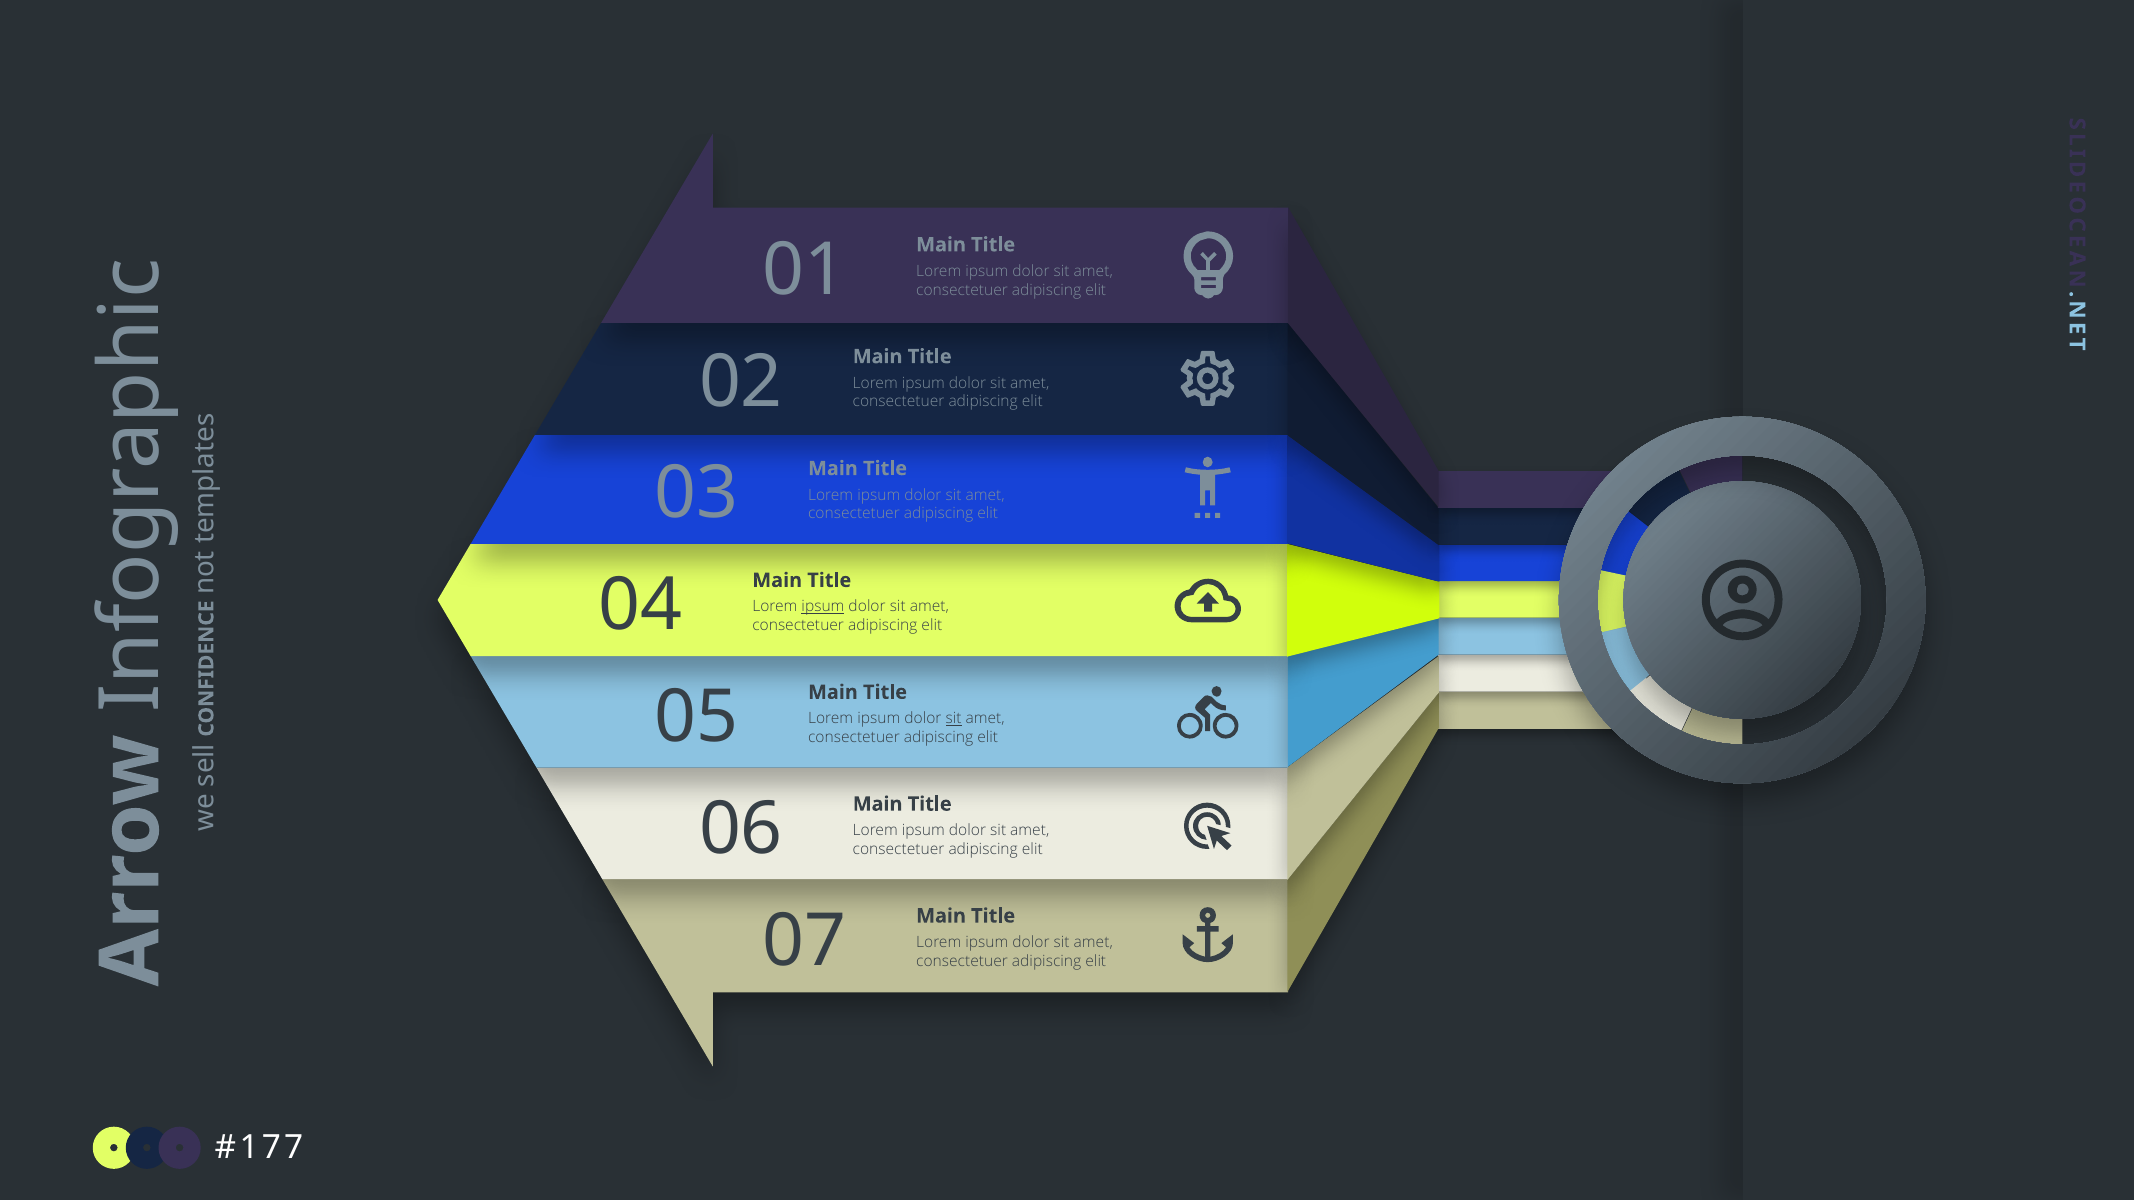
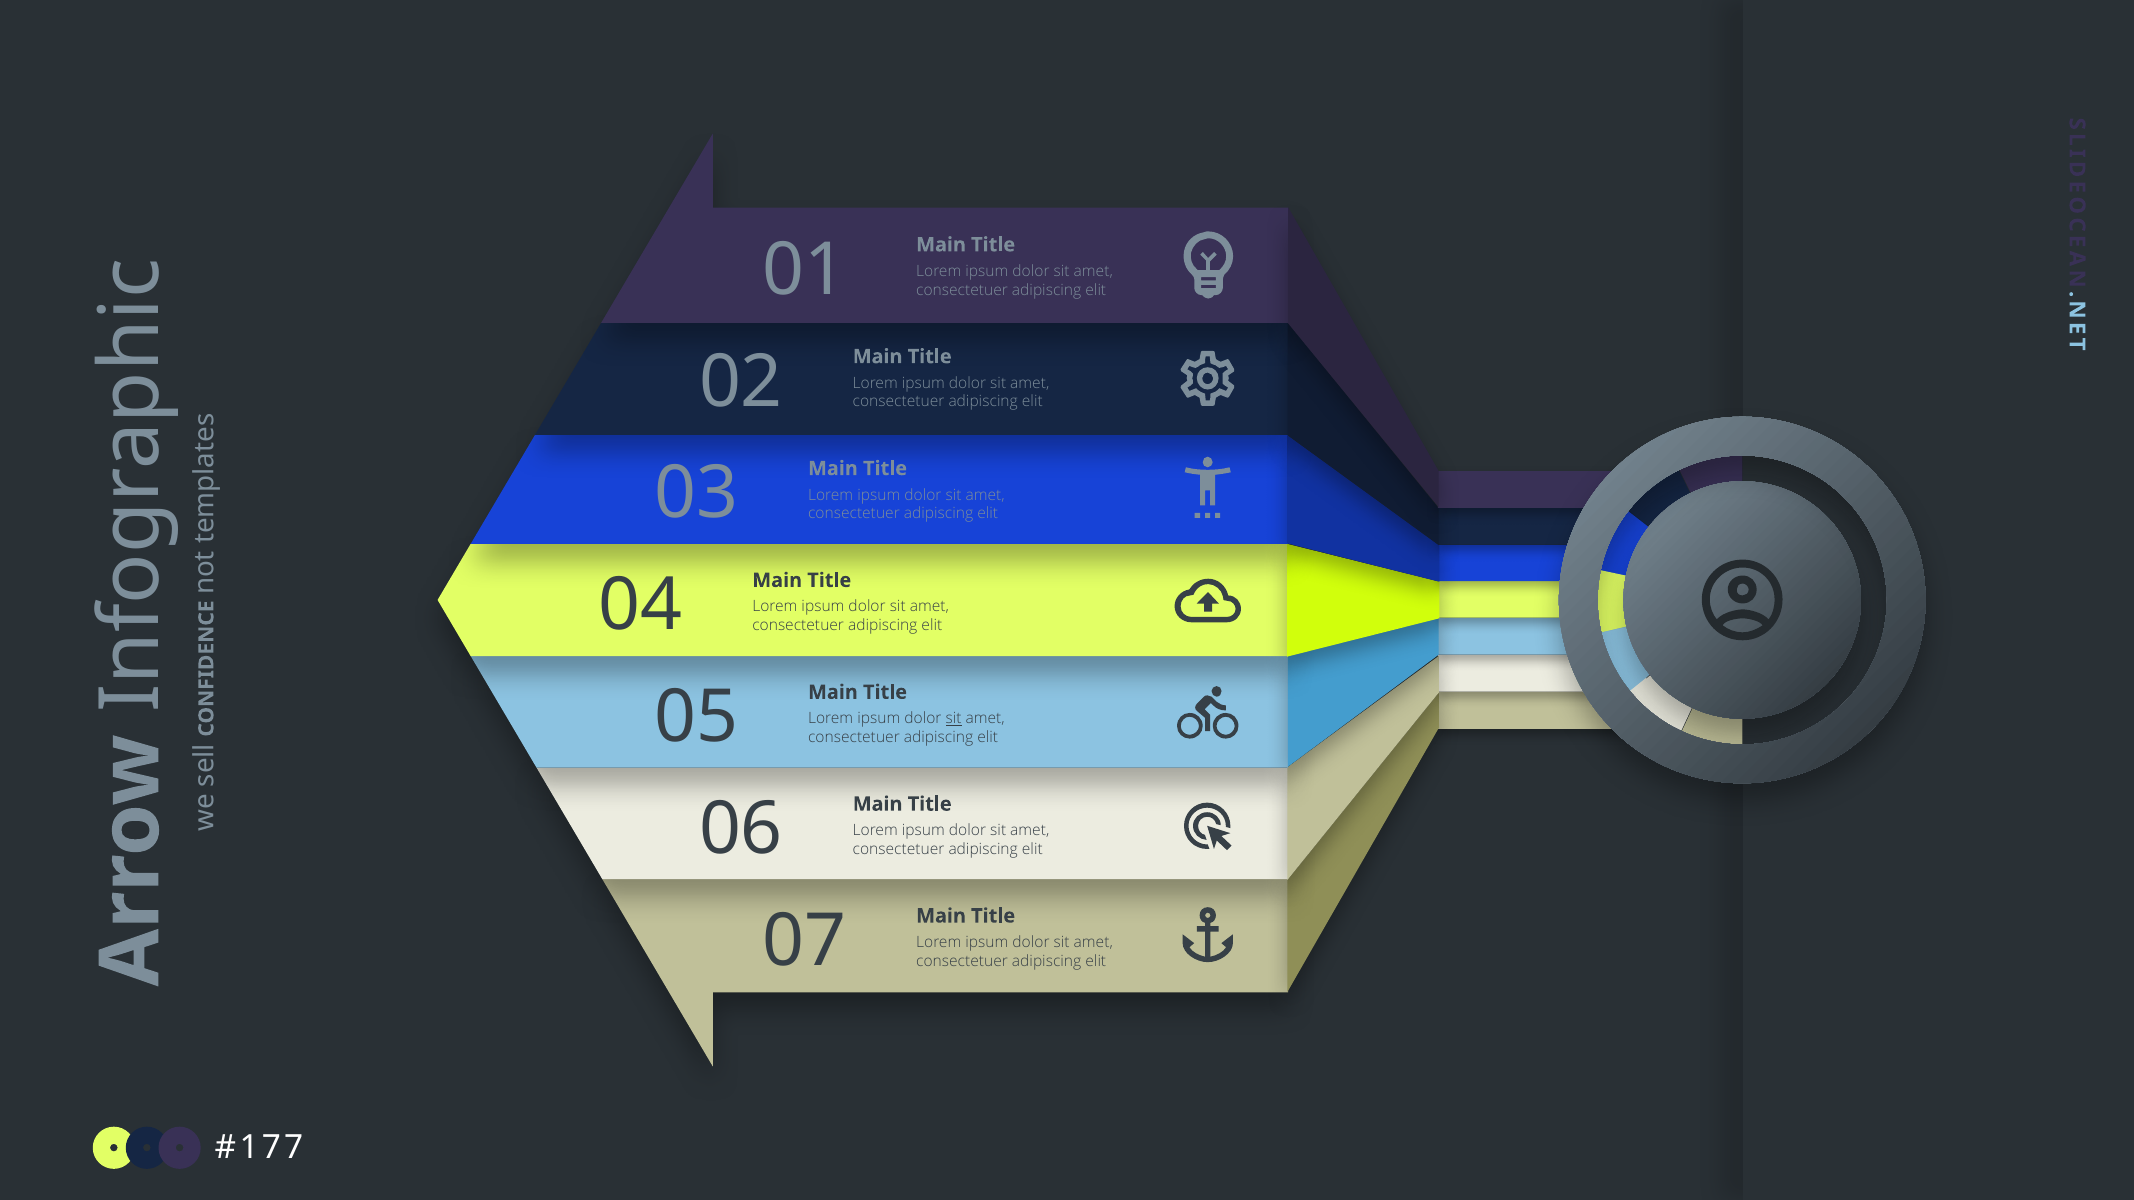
ipsum underline: present -> none (823, 607)
